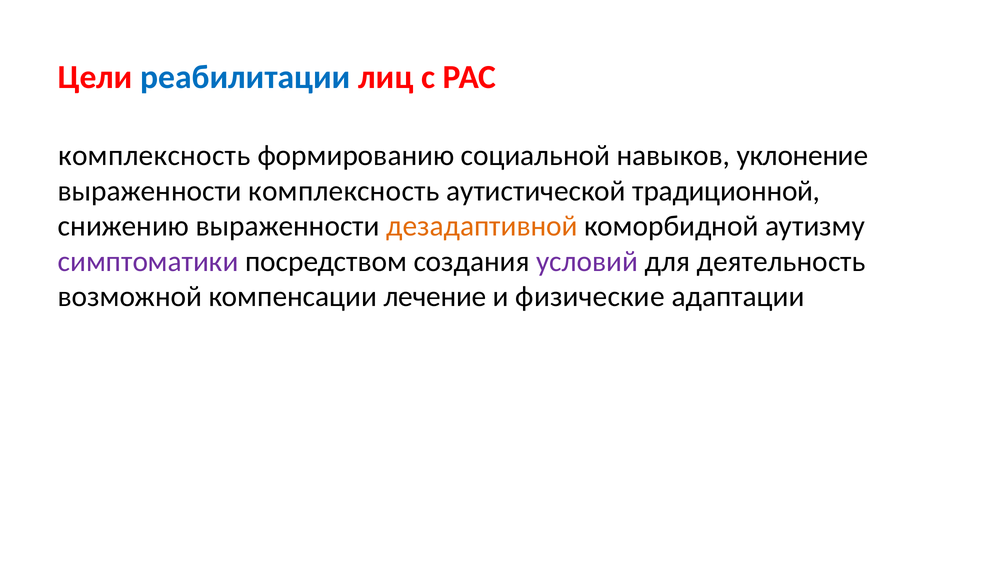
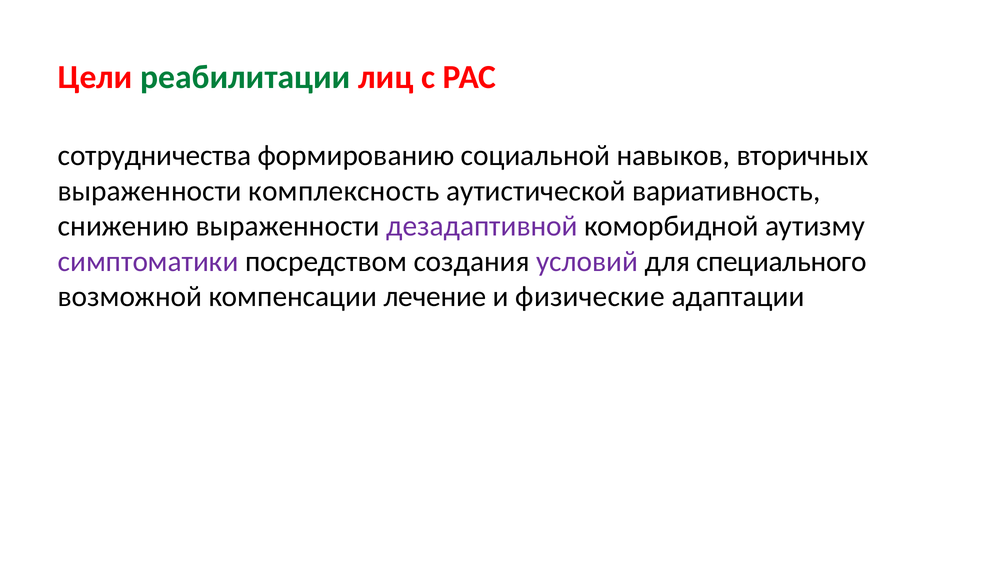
реабилитации colour: blue -> green (245, 77)
комплексность: комплексность -> сотрудничества (155, 156)
уклонение: уклонение -> вторичных (802, 156)
традиционной: традиционной -> вариативность (726, 191)
дезадаптивной colour: orange -> purple (482, 226)
деятельность: деятельность -> специального (781, 261)
